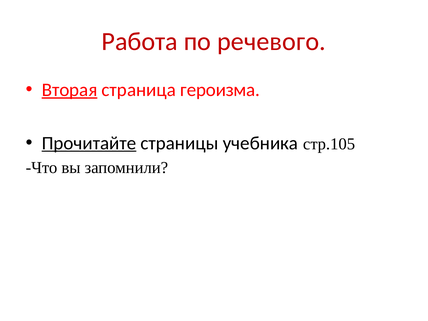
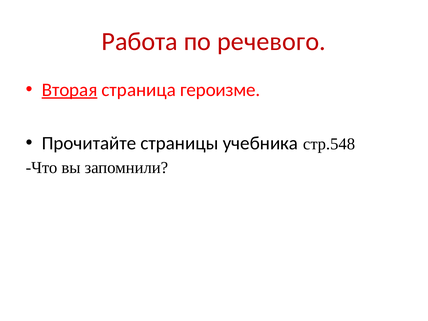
героизма: героизма -> героизме (220, 90)
Прочитайте underline: present -> none (89, 143)
стр.105: стр.105 -> стр.548 (329, 144)
